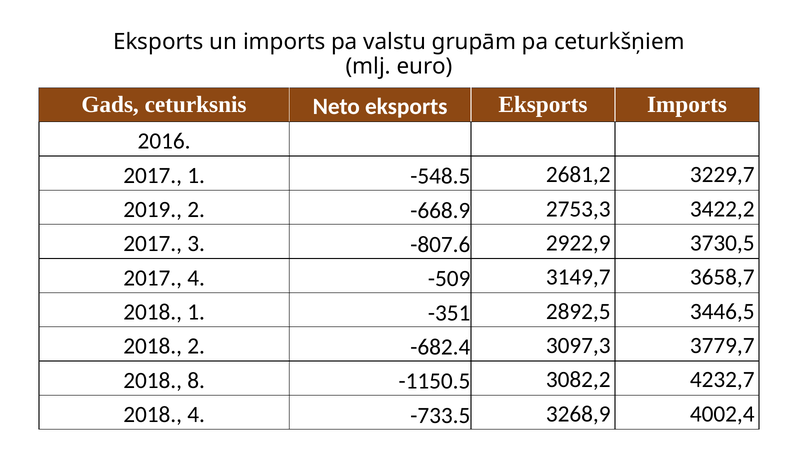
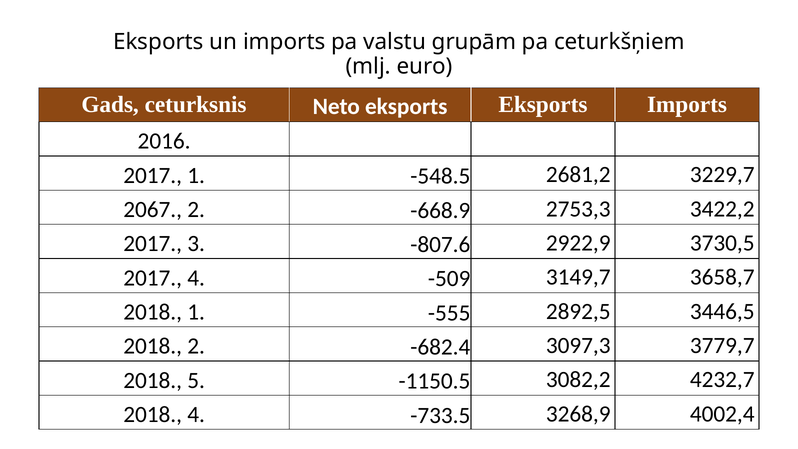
2019: 2019 -> 2067 (153, 210)
-351: -351 -> -555 (449, 313)
8: 8 -> 5 (196, 380)
